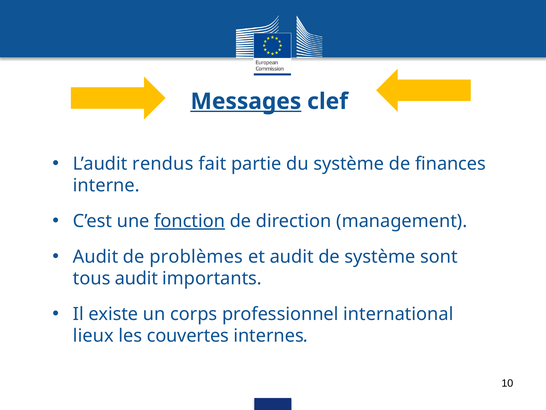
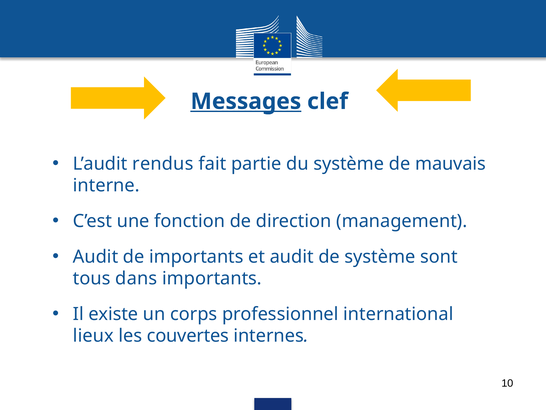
finances: finances -> mauvais (450, 164)
fonction underline: present -> none (190, 221)
de problèmes: problèmes -> importants (196, 256)
tous audit: audit -> dans (136, 278)
